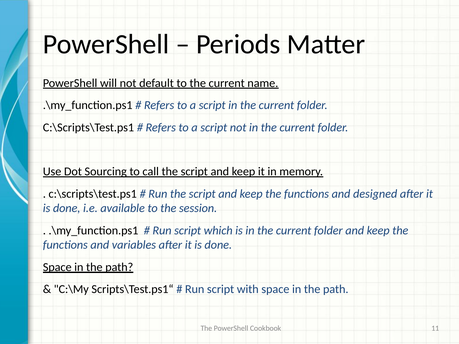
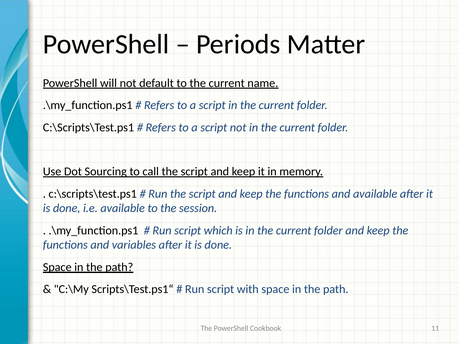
and designed: designed -> available (375, 194)
